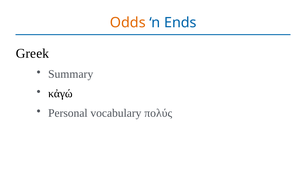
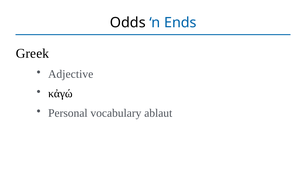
Odds colour: orange -> black (128, 23)
Summary: Summary -> Adjective (71, 74)
πολύς: πολύς -> ablaut (158, 113)
